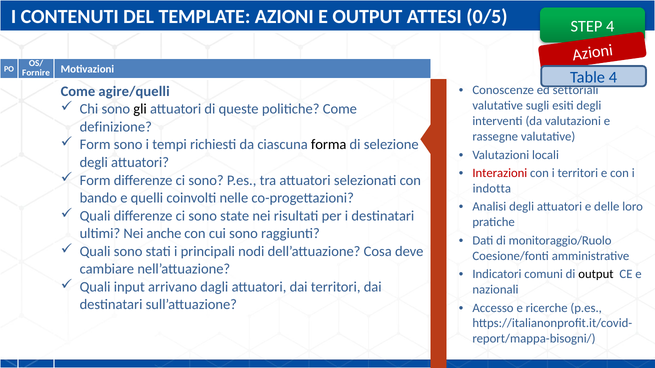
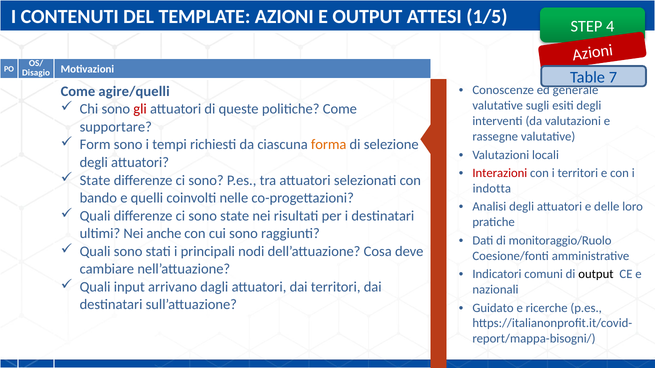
0/5: 0/5 -> 1/5 (487, 17)
Fornire: Fornire -> Disagio (36, 73)
Table 4: 4 -> 7 (613, 77)
settoriali: settoriali -> generale (576, 90)
gli colour: black -> red (140, 109)
definizione: definizione -> supportare (116, 127)
forma colour: black -> orange (329, 145)
Form: Form -> State (95, 180)
Accesso: Accesso -> Guidato (493, 308)
